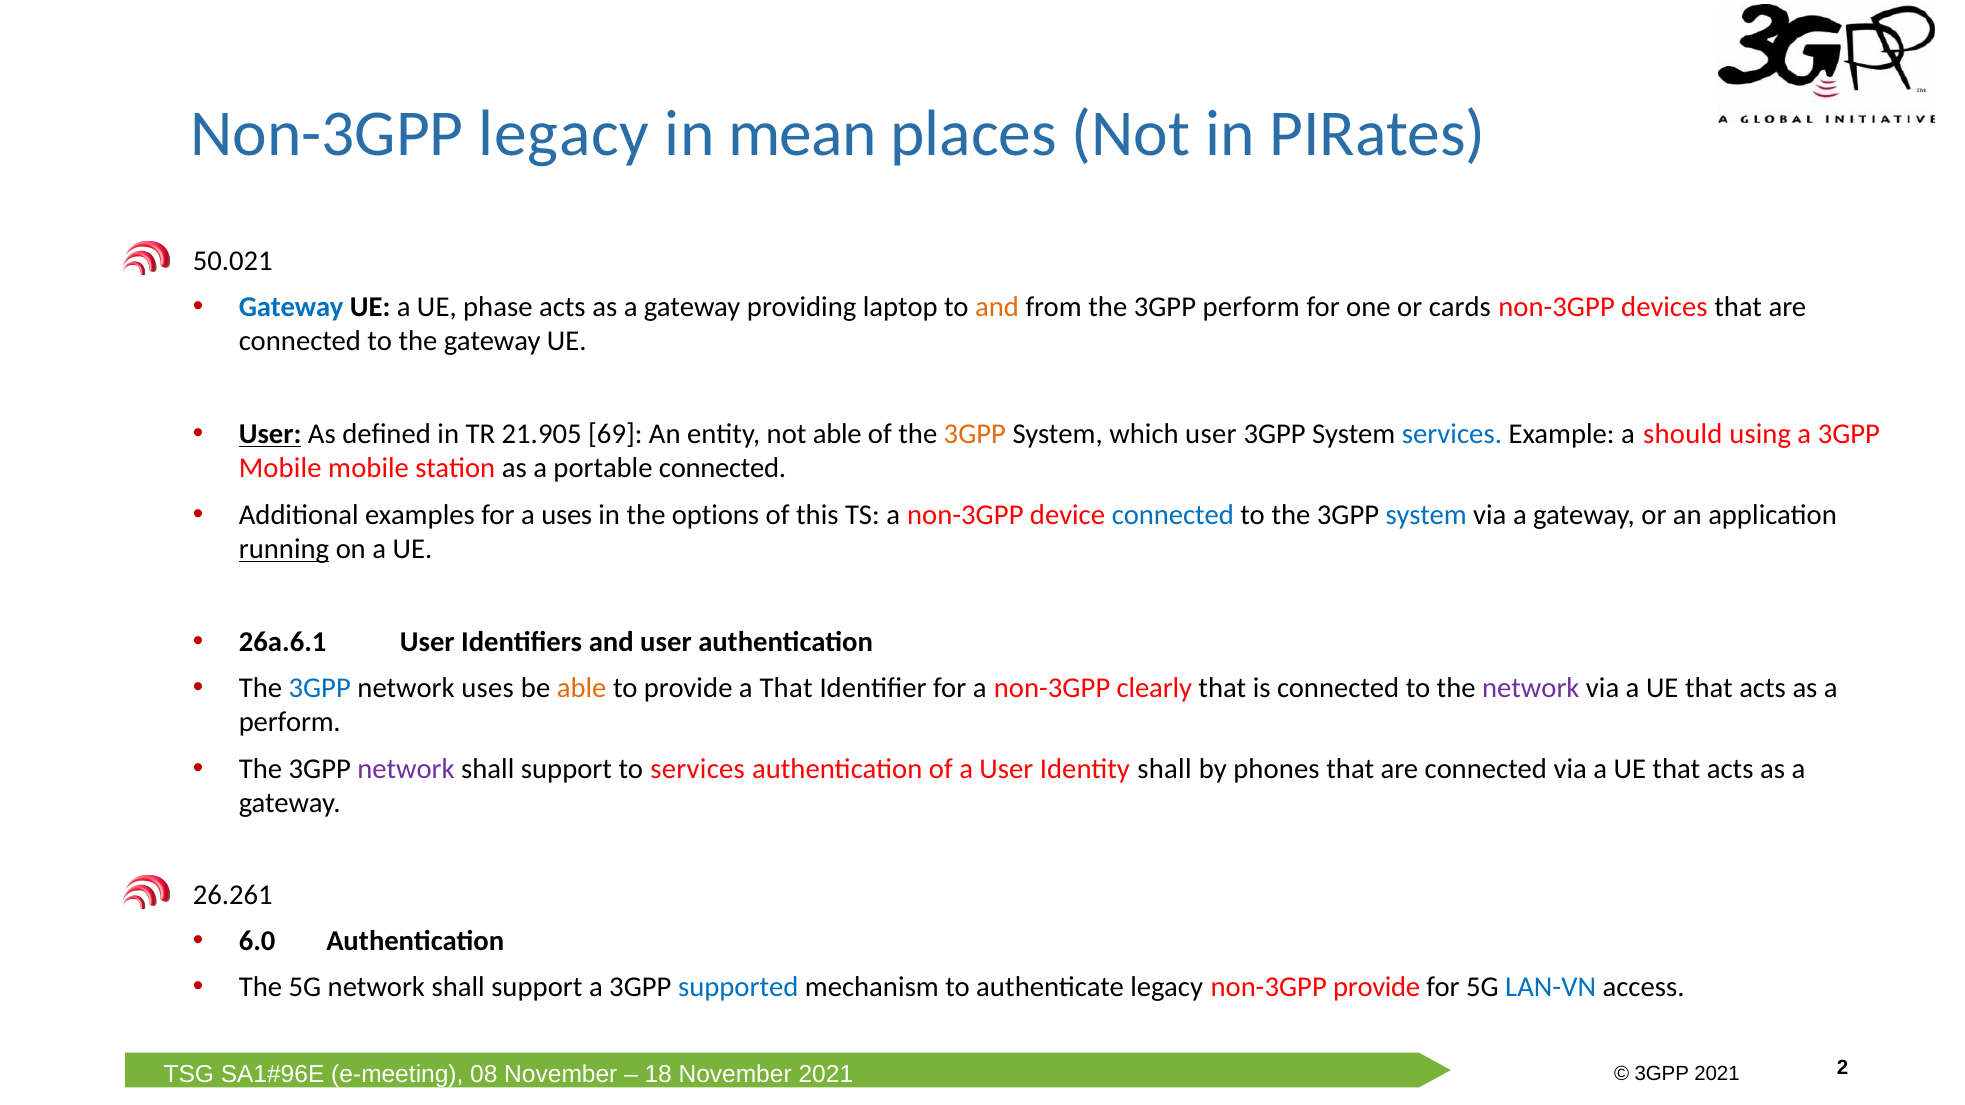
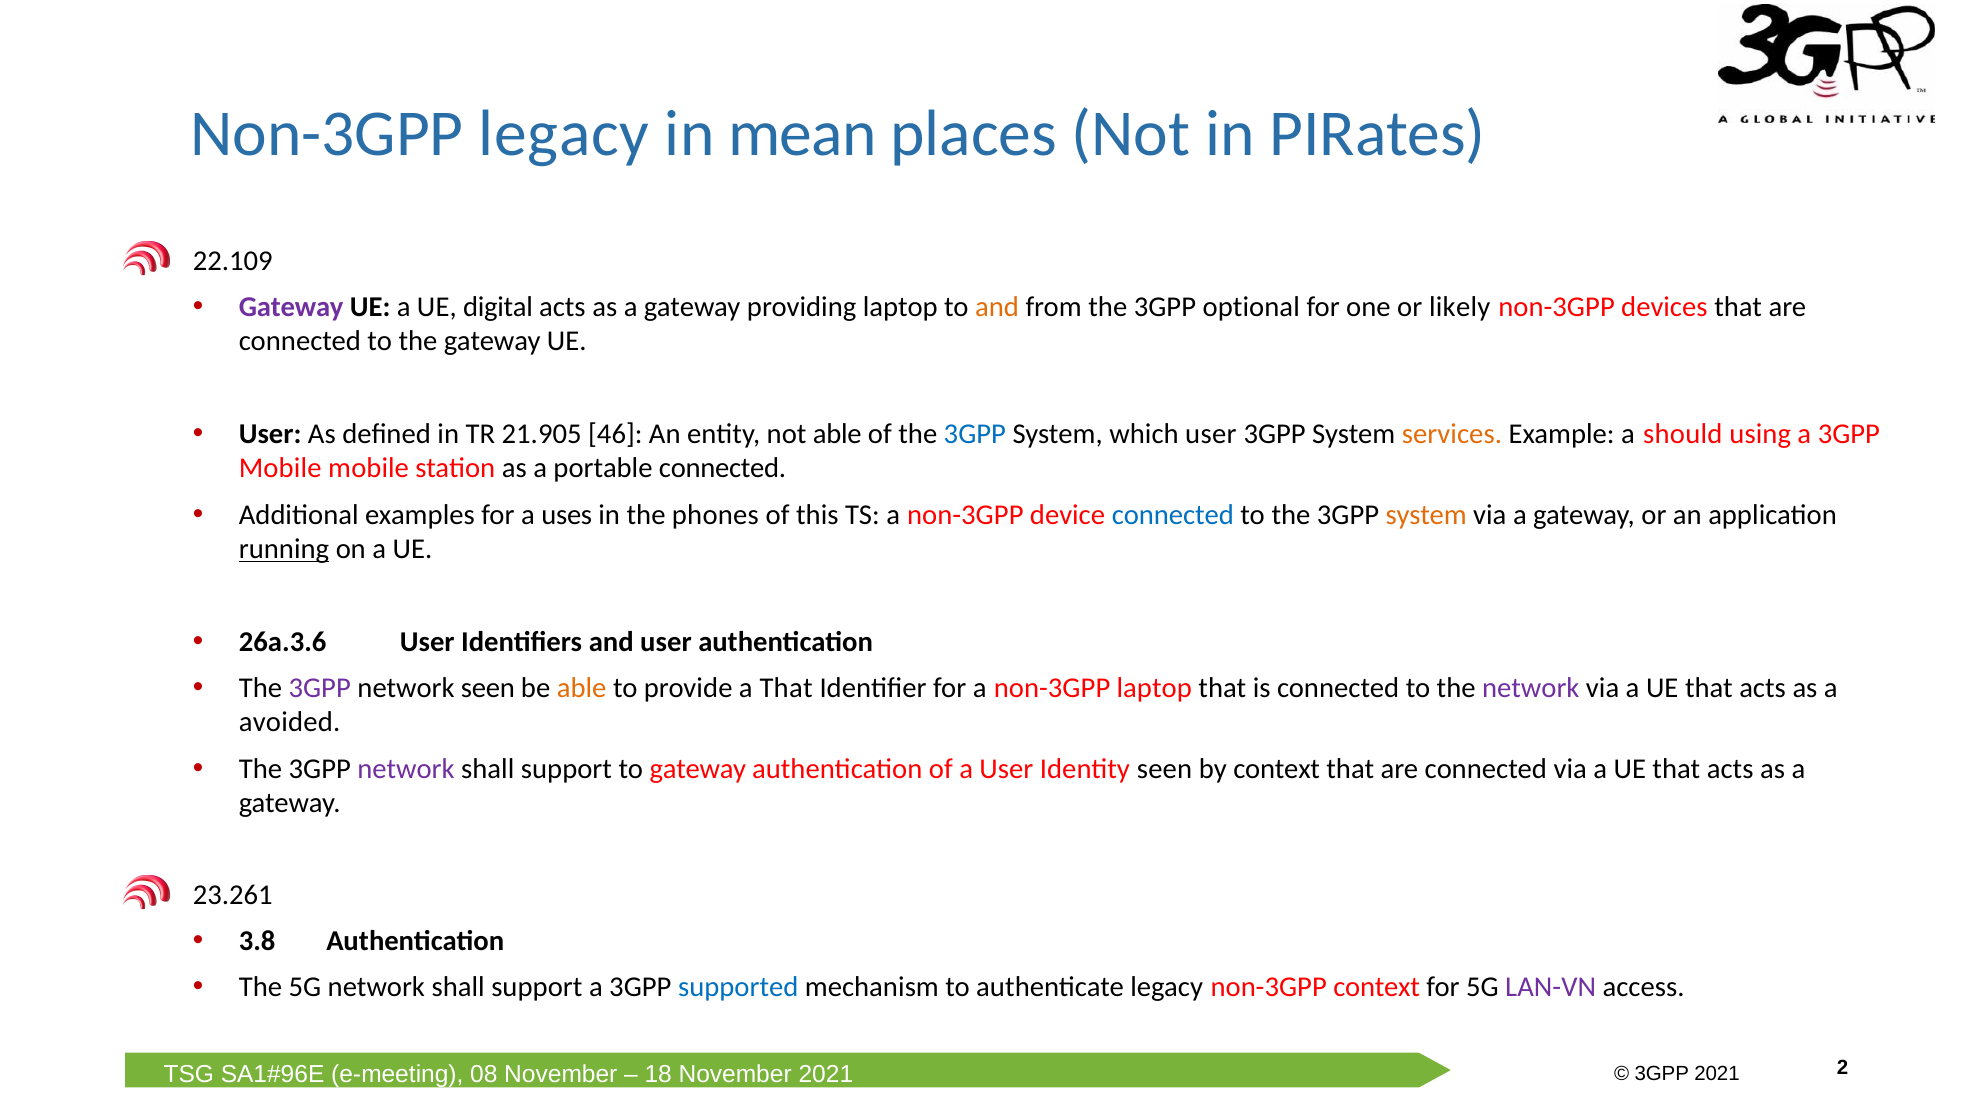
50.021: 50.021 -> 22.109 (233, 261)
Gateway colour: blue -> purple (291, 307)
phase: phase -> digital (498, 307)
3GPP perform: perform -> optional (1251, 307)
cards: cards -> likely (1460, 307)
User underline: present -> none (270, 434)
69: 69 -> 46 (615, 434)
3GPP colour: orange -> blue (975, 434)
services colour: blue -> orange (1452, 434)
options: options -> phones (715, 515)
system colour: blue -> orange (1426, 515)
26a.6.1: 26a.6.1 -> 26a.3.6 (283, 642)
3GPP colour: blue -> purple (320, 688)
network uses: uses -> seen (488, 688)
non-3GPP clearly: clearly -> laptop (1154, 688)
perform: perform -> avoided (290, 723)
to services: services -> gateway (698, 769)
Identity shall: shall -> seen (1165, 769)
by phones: phones -> context (1277, 769)
26.261: 26.261 -> 23.261 (233, 895)
6.0: 6.0 -> 3.8 (257, 941)
non-3GPP provide: provide -> context (1377, 988)
LAN-VN colour: blue -> purple (1551, 988)
